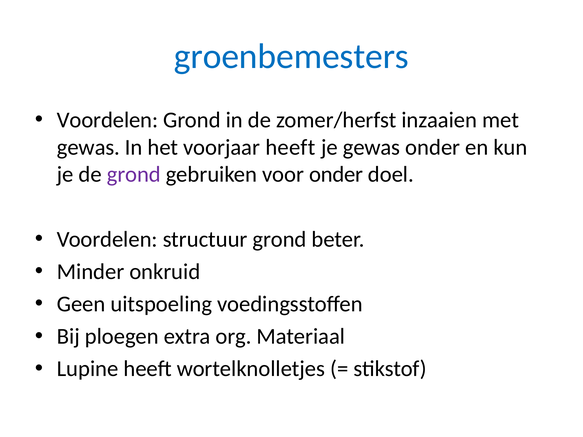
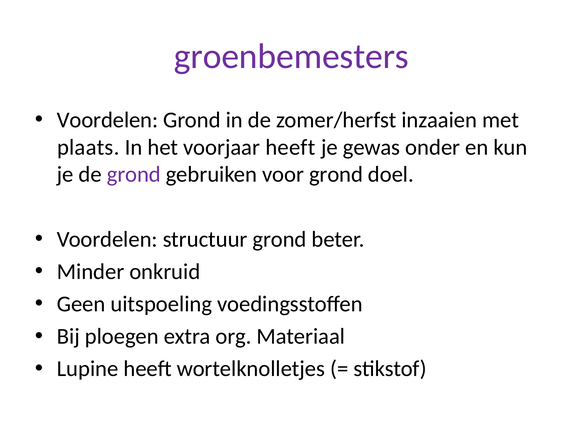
groenbemesters colour: blue -> purple (291, 56)
gewas: gewas -> plaats (88, 147)
voor onder: onder -> grond (336, 175)
